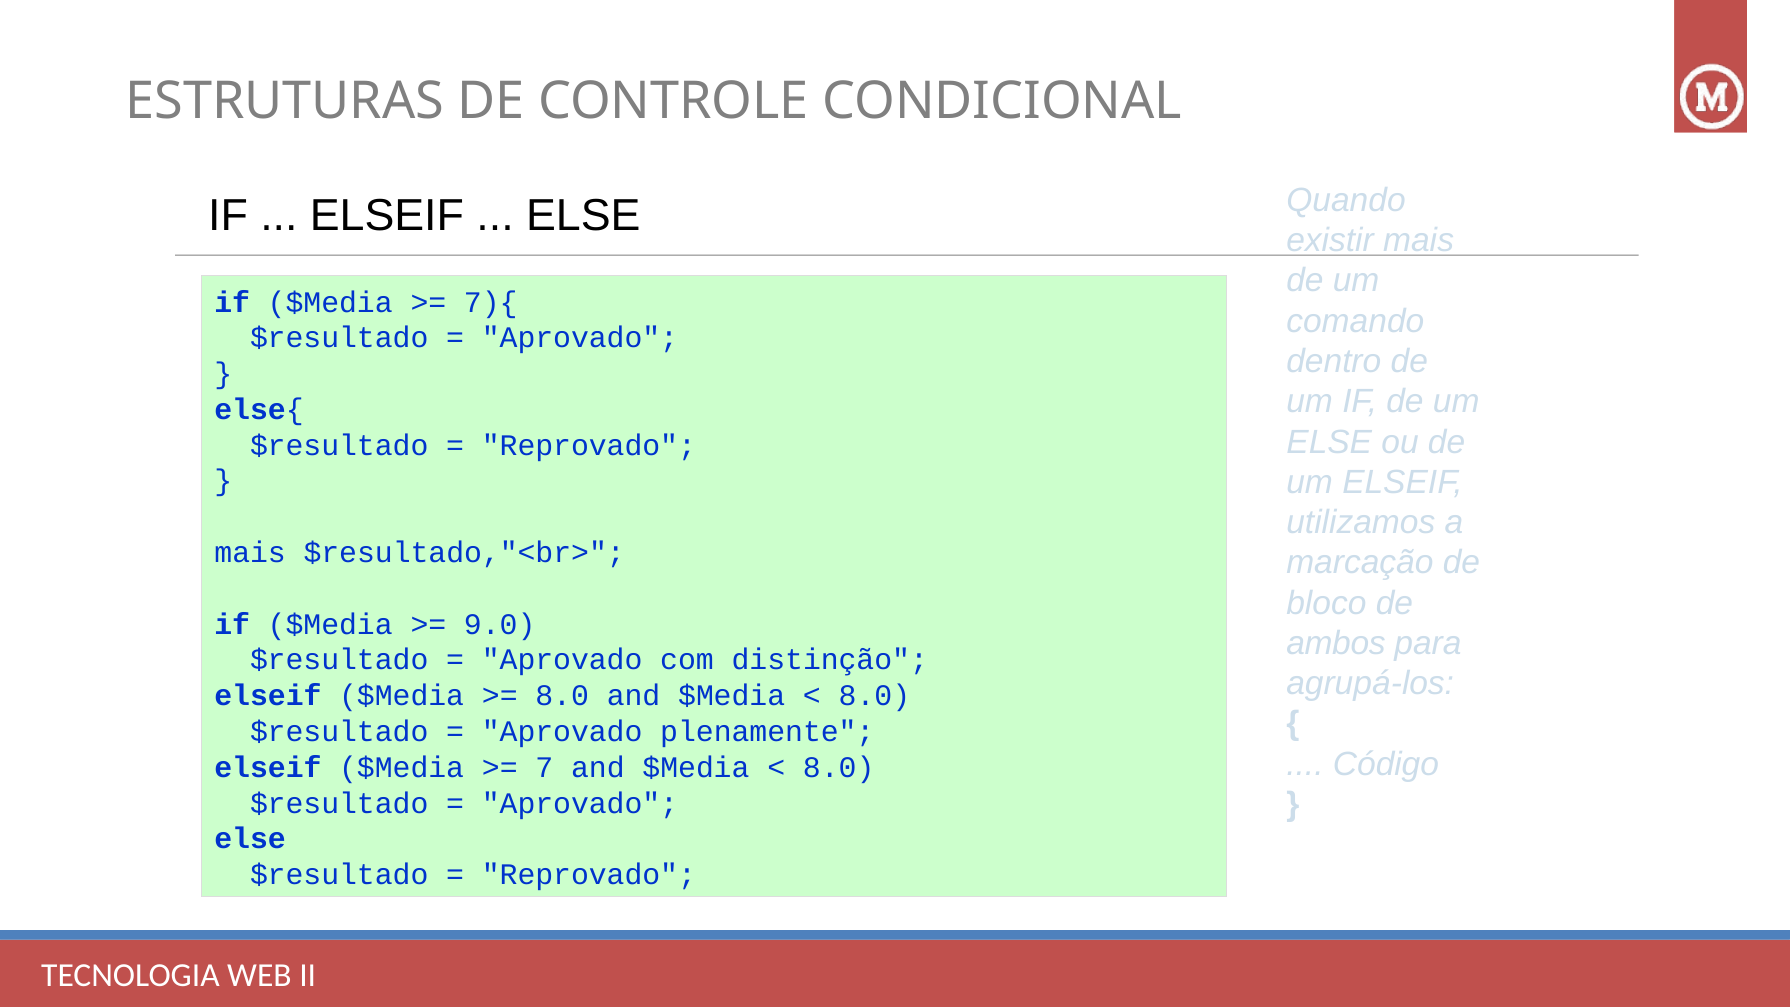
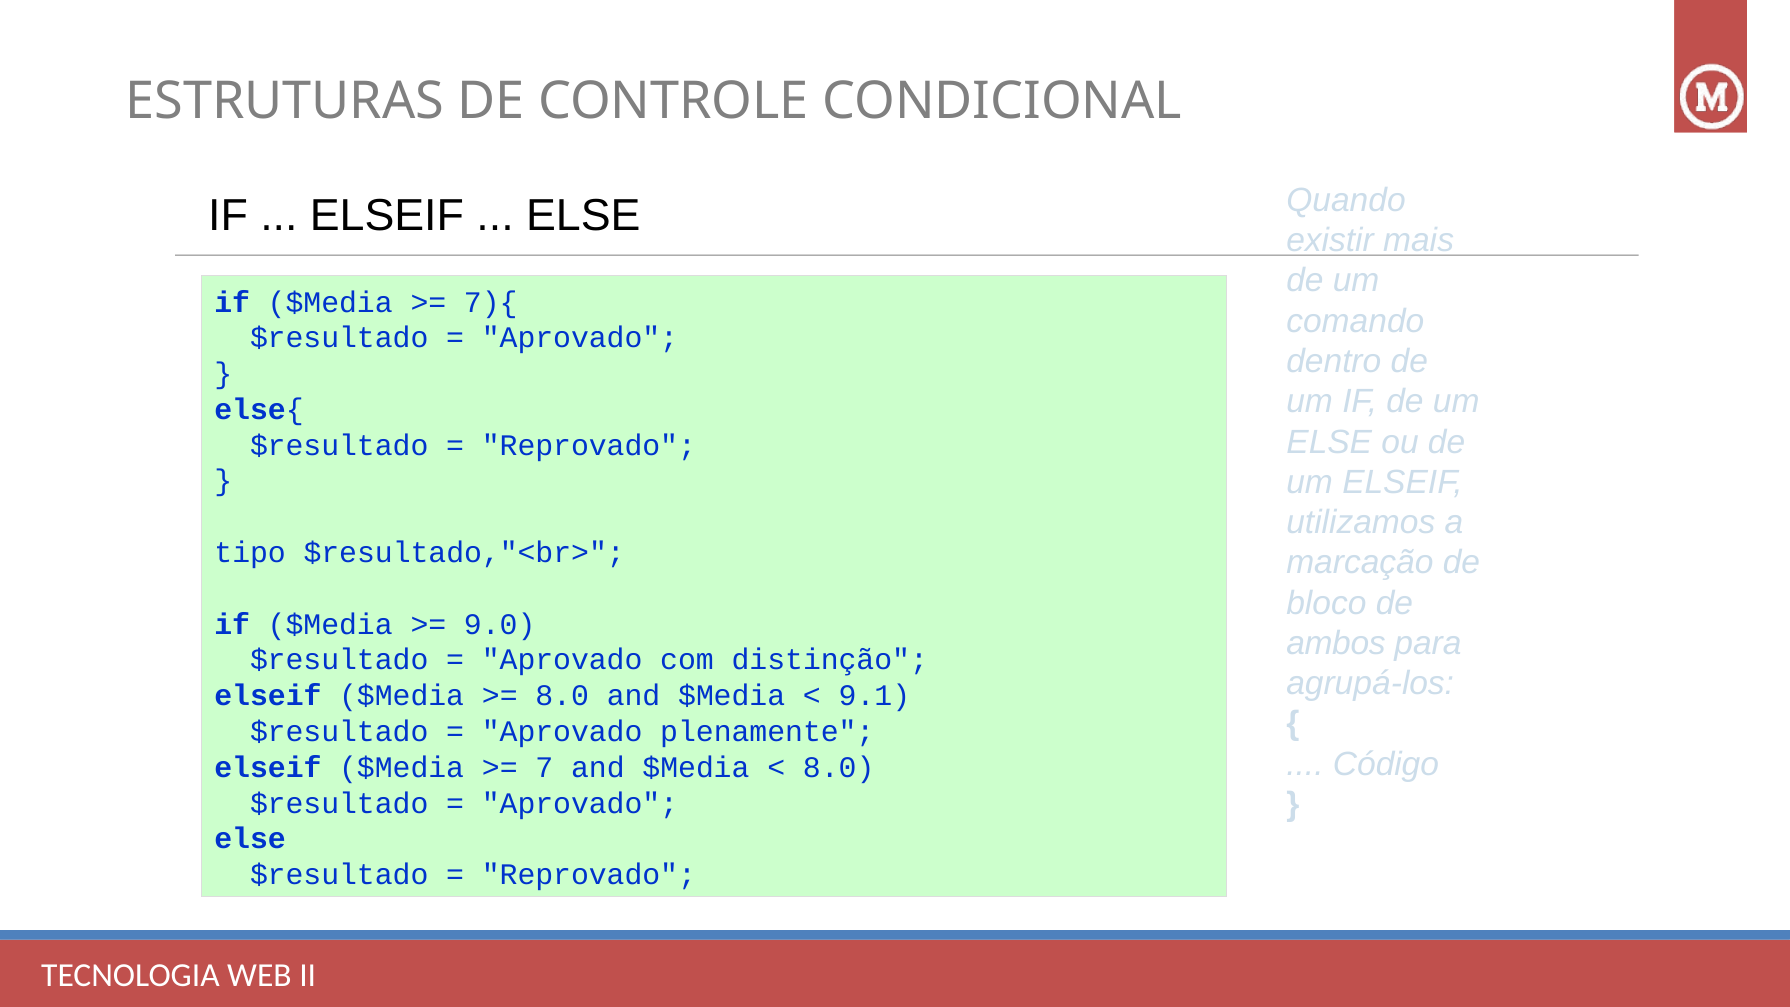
mais: mais -> tipo (250, 553)
8.0: 8.0 -> 9.1 (874, 696)
